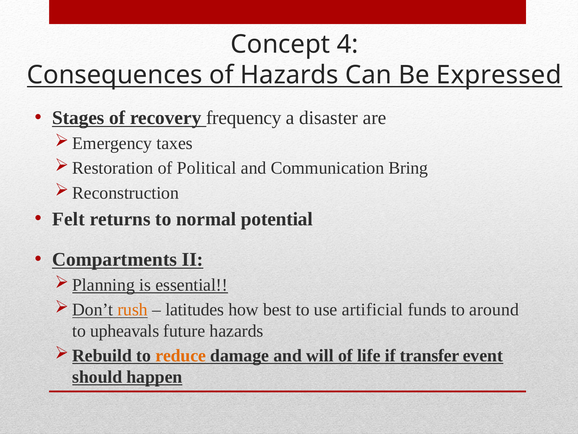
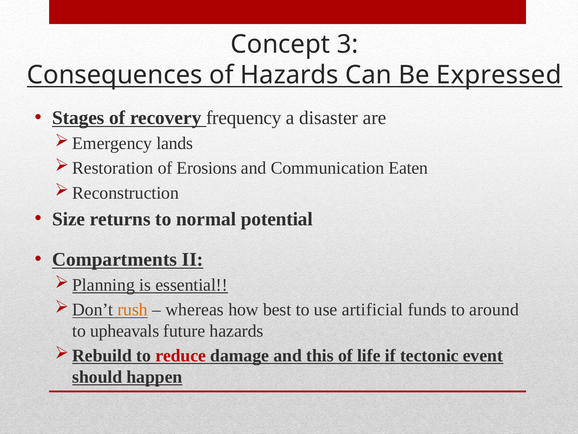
4: 4 -> 3 (348, 44)
taxes: taxes -> lands (175, 143)
Political: Political -> Erosions (207, 168)
Bring: Bring -> Eaten (408, 168)
Felt: Felt -> Size (69, 219)
latitudes: latitudes -> whereas (195, 309)
reduce colour: orange -> red (181, 355)
will: will -> this (320, 355)
transfer: transfer -> tectonic (429, 355)
